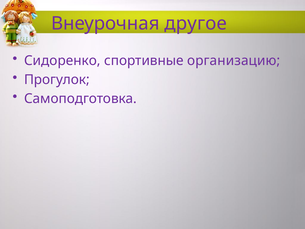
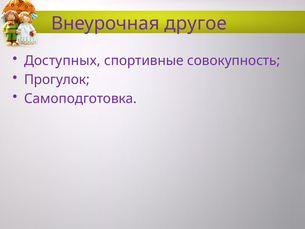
Сидоренко: Сидоренко -> Доступных (62, 61)
организацию: организацию -> совокупность (234, 61)
